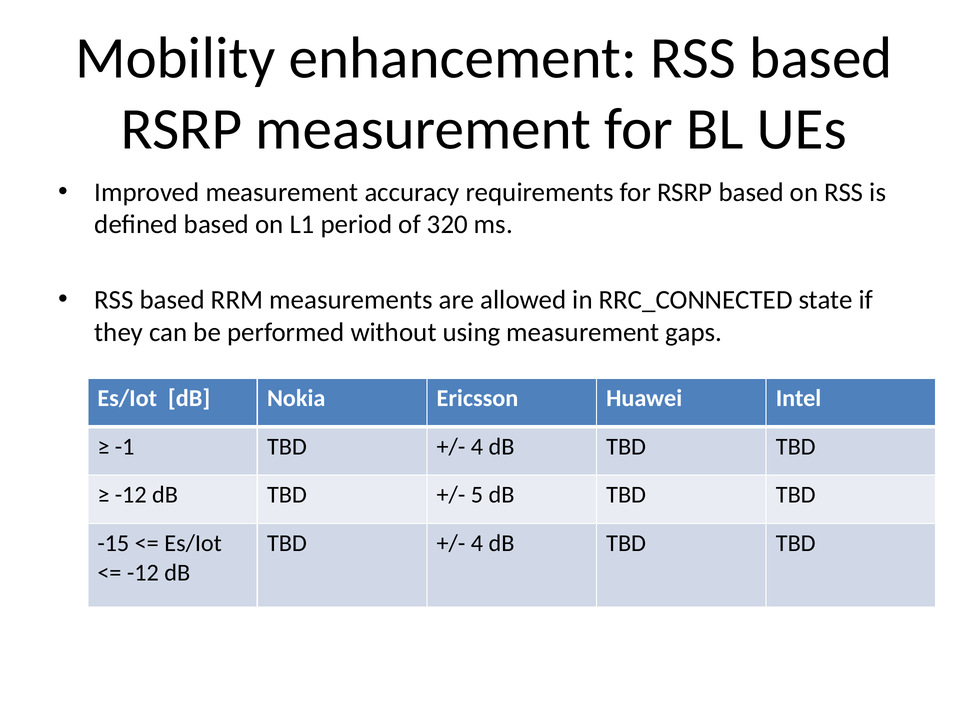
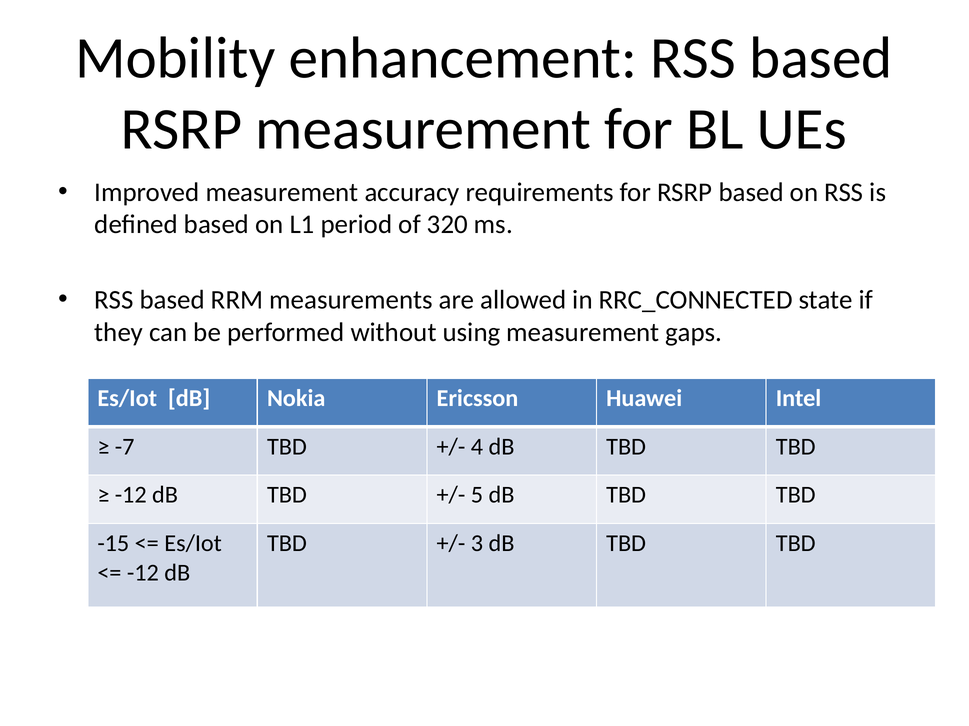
-1: -1 -> -7 (125, 447)
4: 4 -> 3 (477, 544)
